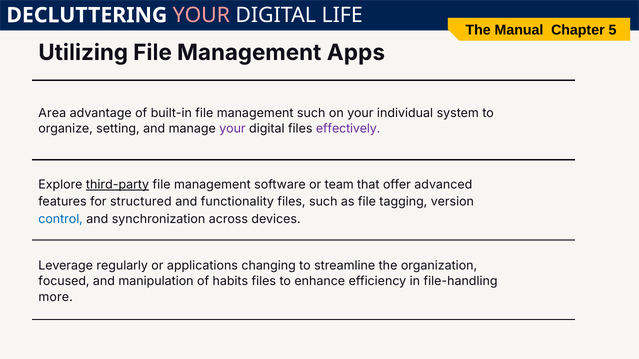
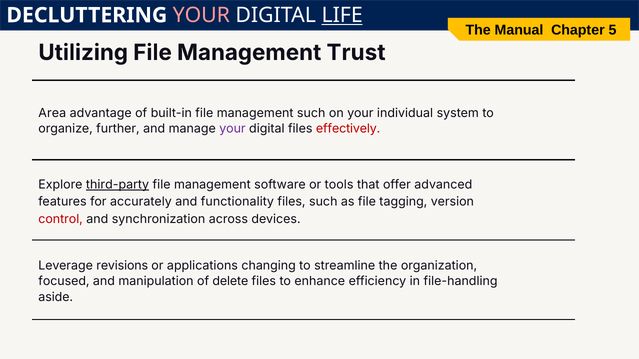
LIFE underline: none -> present (342, 15)
Apps: Apps -> Trust (356, 53)
setting: setting -> further (118, 129)
effectively colour: purple -> red (348, 129)
team: team -> tools (339, 185)
structured: structured -> accurately (141, 202)
control colour: blue -> red (61, 219)
regularly: regularly -> revisions (122, 266)
habits: habits -> delete (230, 282)
more: more -> aside (56, 297)
